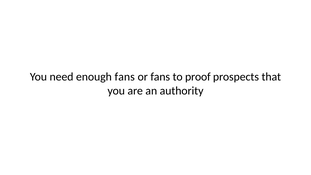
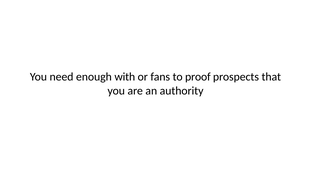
enough fans: fans -> with (125, 77)
